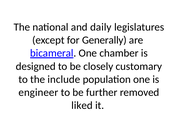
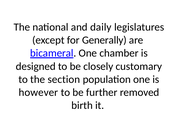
include: include -> section (64, 80)
engineer: engineer -> however (38, 93)
liked: liked -> birth (82, 106)
